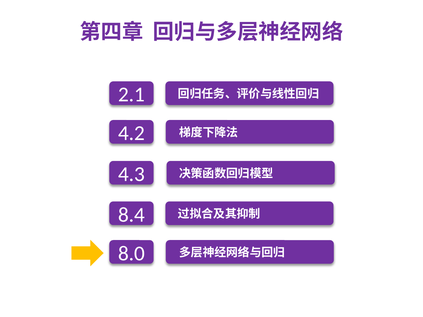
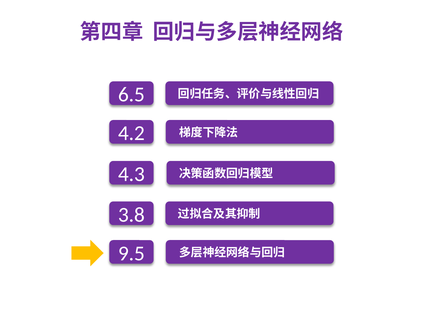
2.1: 2.1 -> 6.5 (131, 95)
8.4: 8.4 -> 3.8 (131, 215)
8.0: 8.0 -> 9.5 (131, 254)
